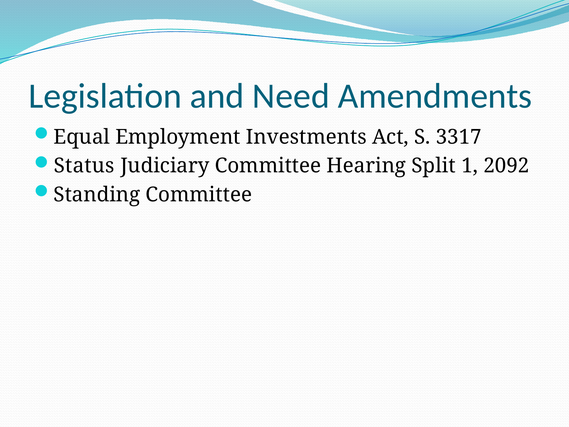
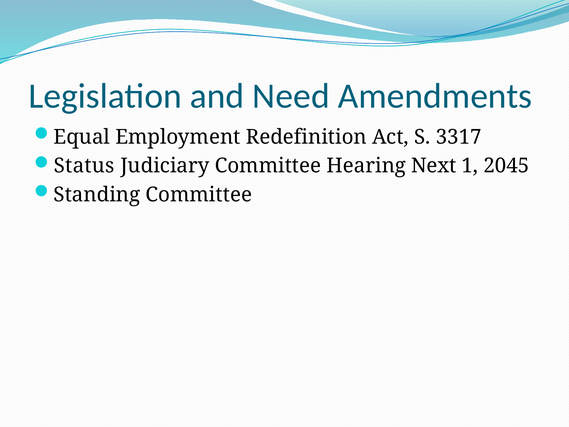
Investments: Investments -> Redefinition (306, 137)
Split: Split -> Next (434, 166)
2092: 2092 -> 2045 (506, 166)
